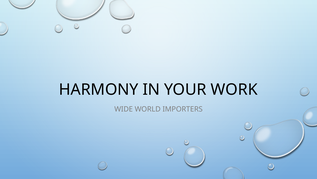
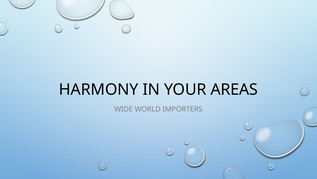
WORK: WORK -> AREAS (234, 89)
